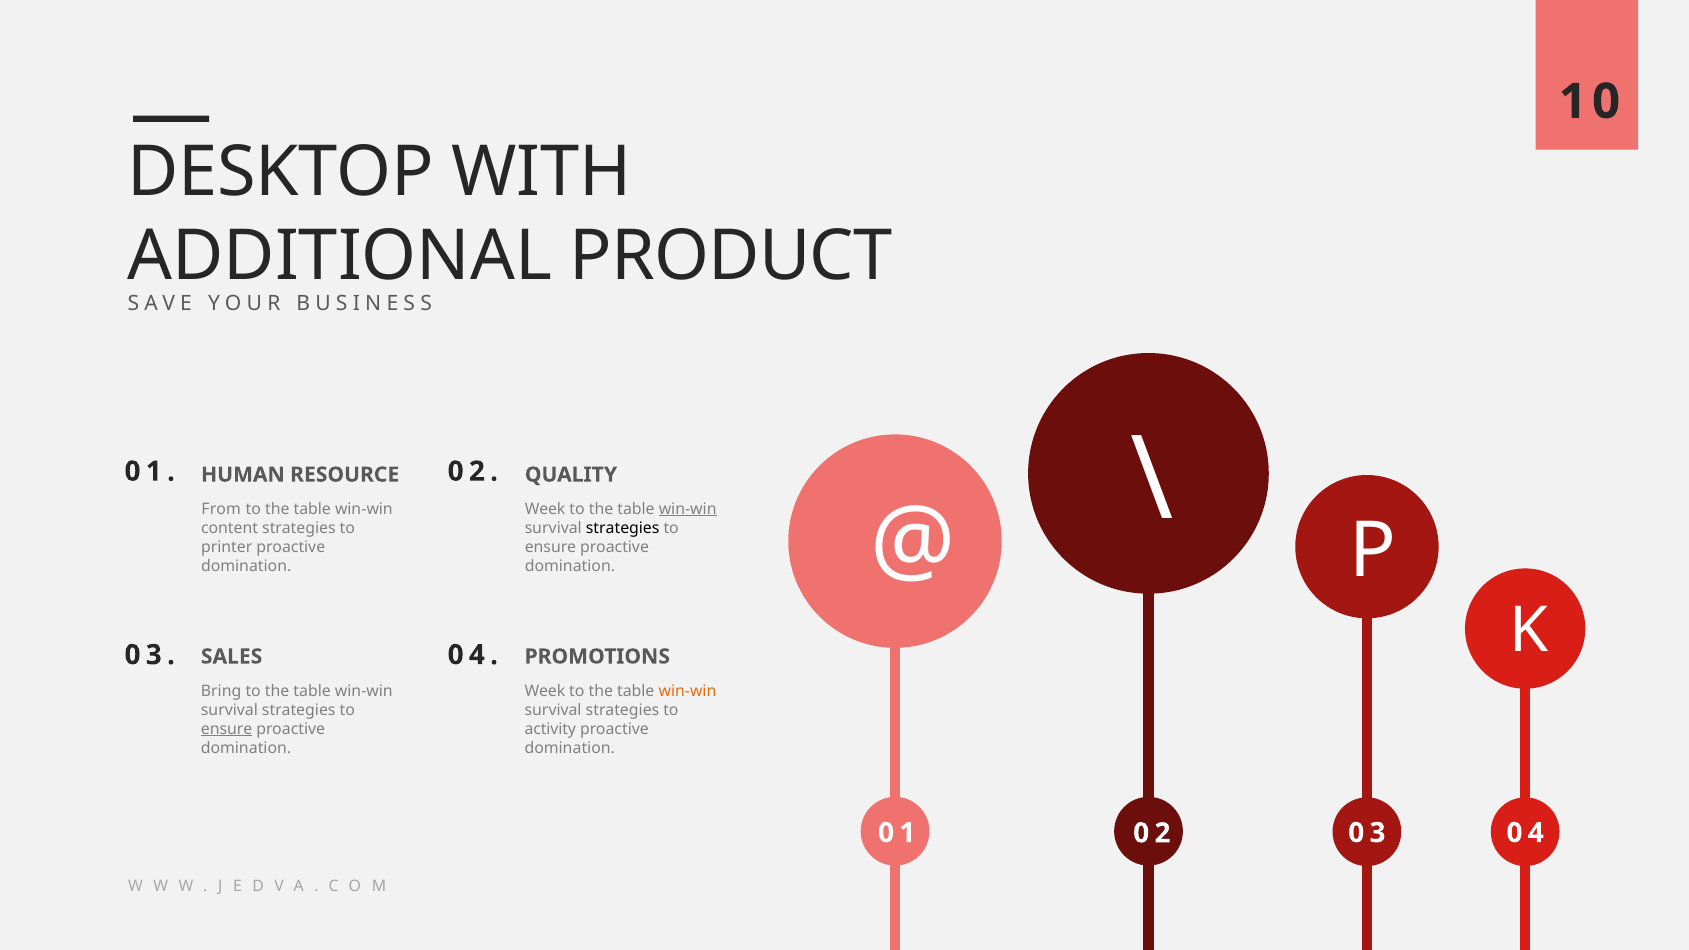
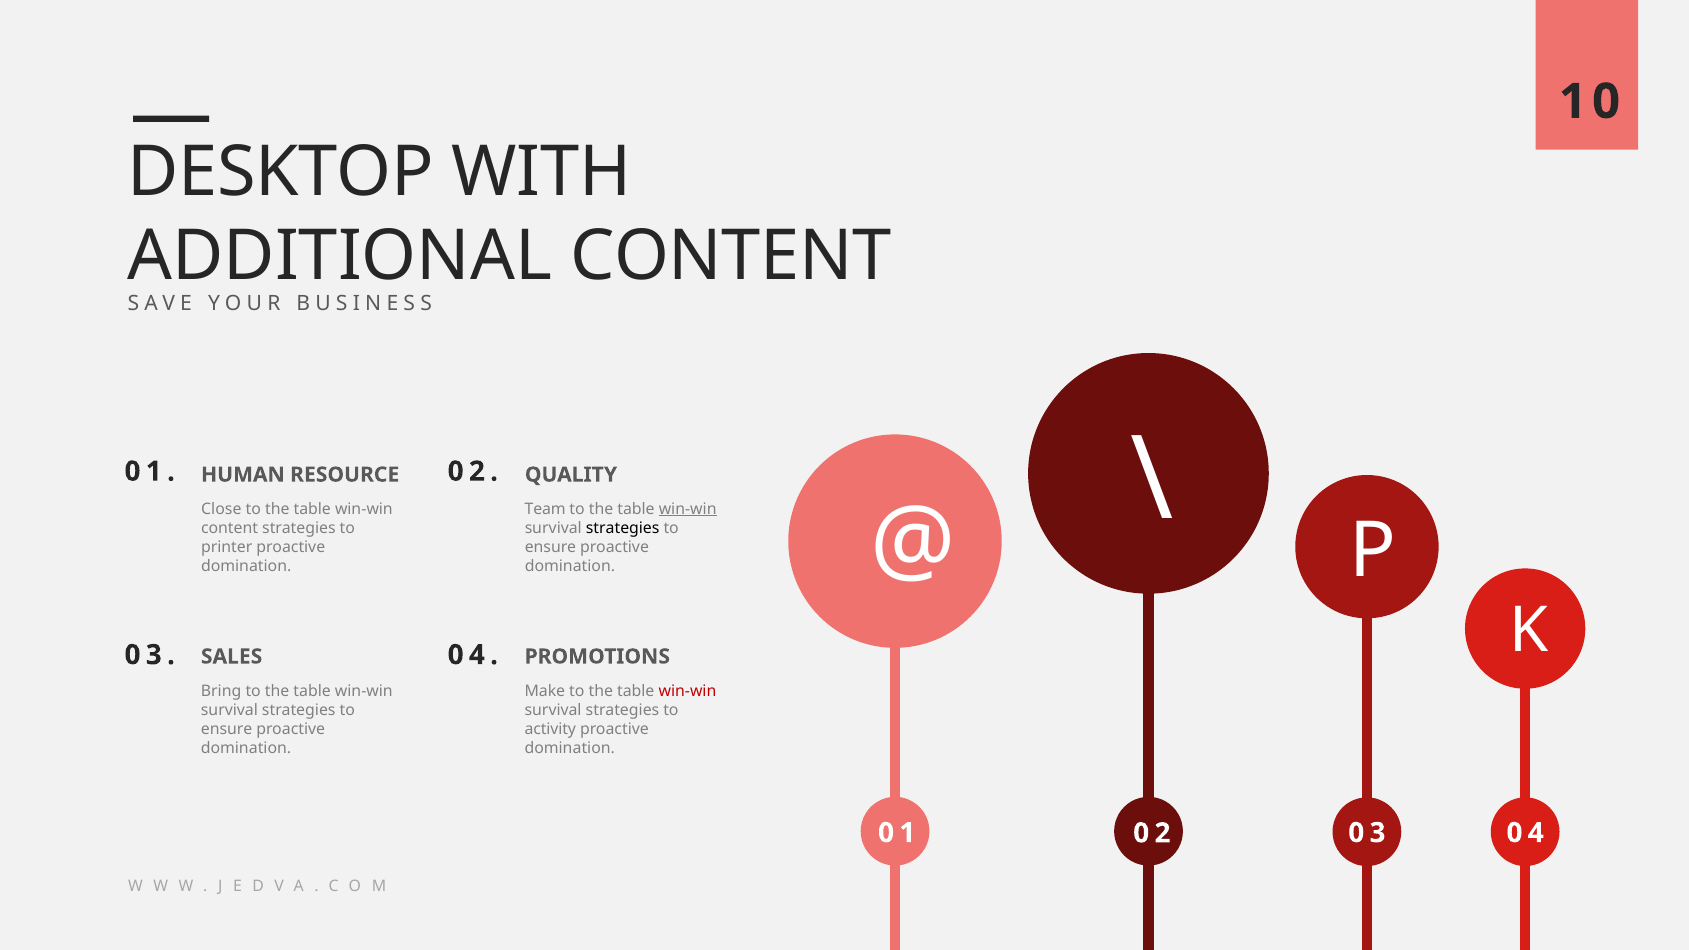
PRODUCT: PRODUCT -> CONTENT (731, 257)
From: From -> Close (221, 509)
Week: Week -> Team (545, 509)
Week: Week -> Make (545, 691)
win-win colour: orange -> red (687, 691)
ensure underline: present -> none (227, 729)
